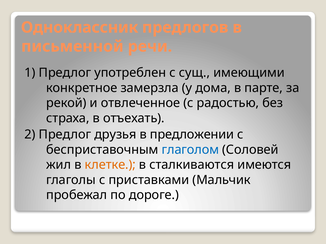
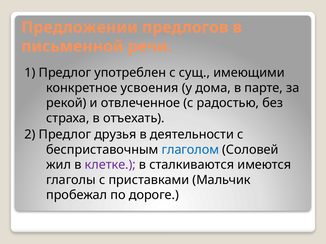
Одноклассник: Одноклассник -> Предложении (79, 27)
замерзла: замерзла -> усвоения (150, 88)
предложении: предложении -> деятельности (192, 135)
клетке colour: orange -> purple (110, 165)
